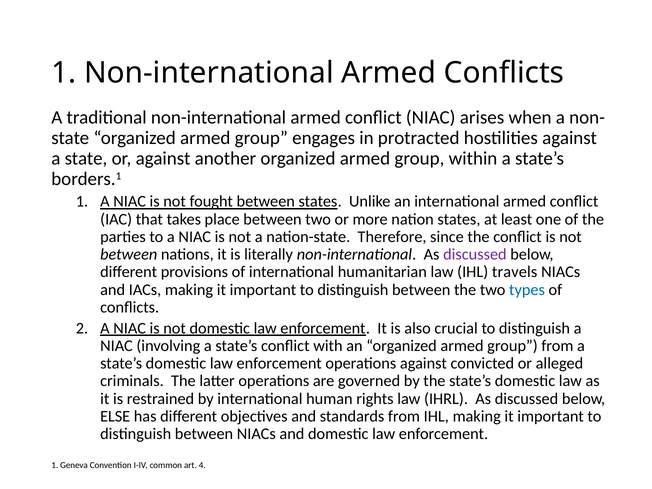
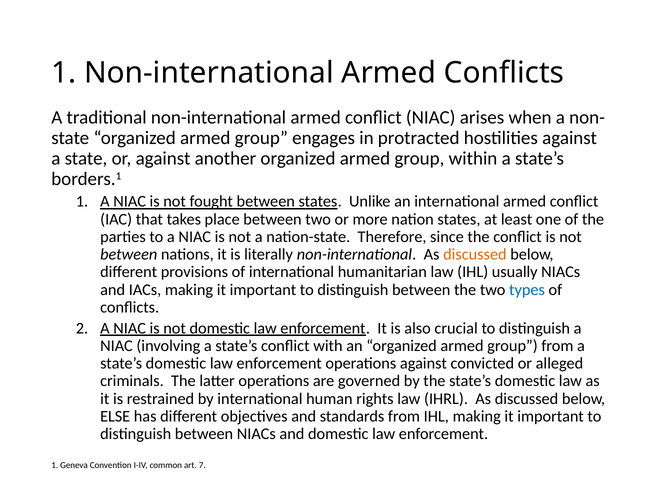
discussed colour: purple -> orange (475, 254)
travels: travels -> usually (515, 272)
4: 4 -> 7 (202, 465)
